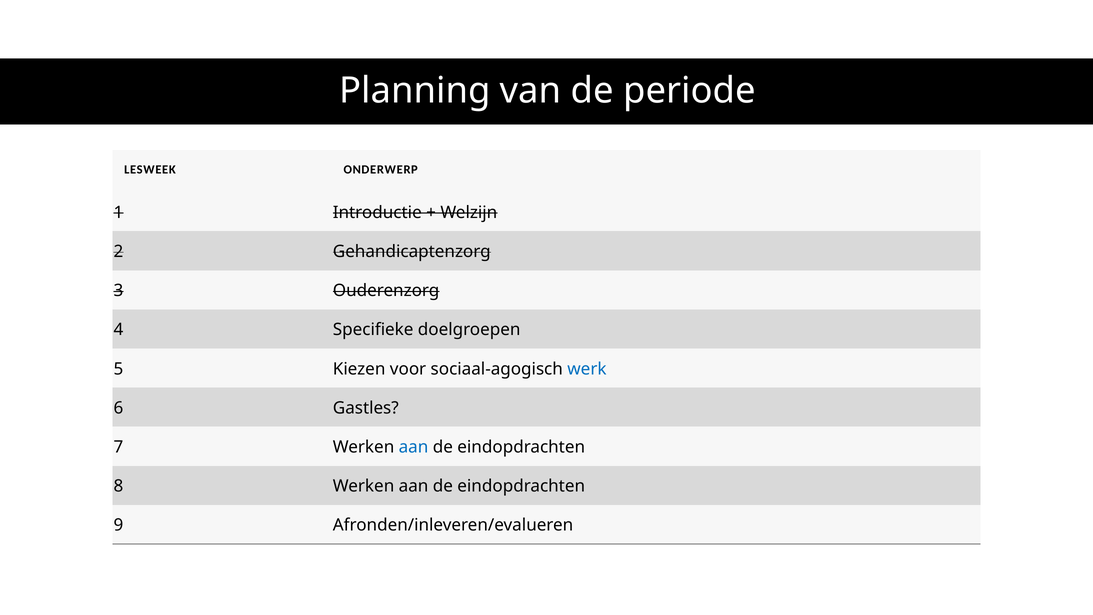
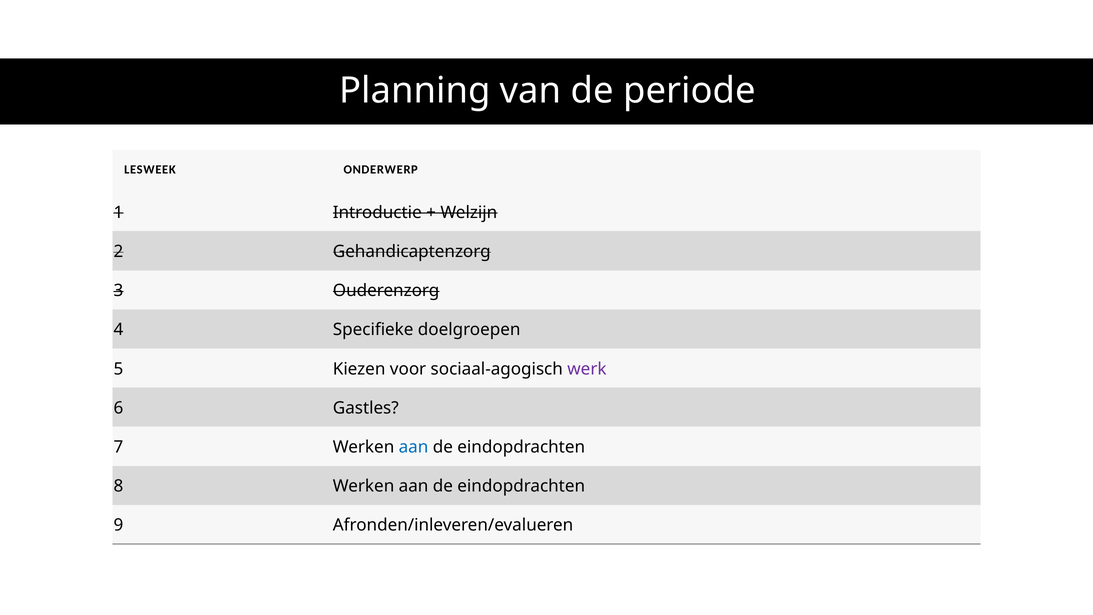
werk colour: blue -> purple (587, 369)
